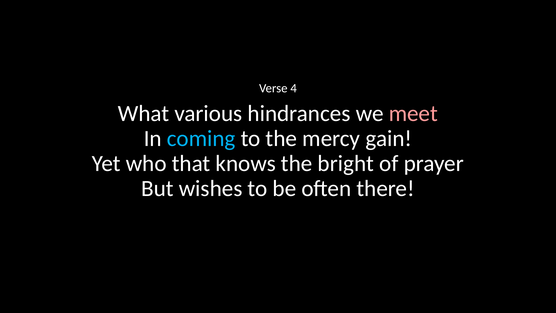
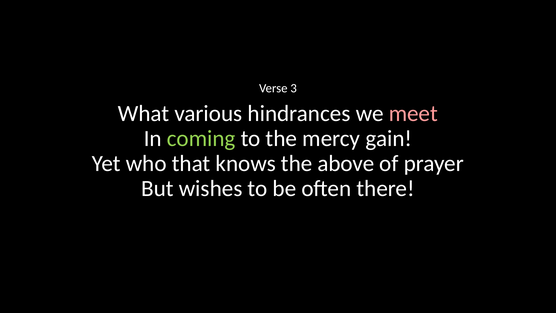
4: 4 -> 3 (294, 88)
coming colour: light blue -> light green (201, 138)
bright: bright -> above (346, 163)
